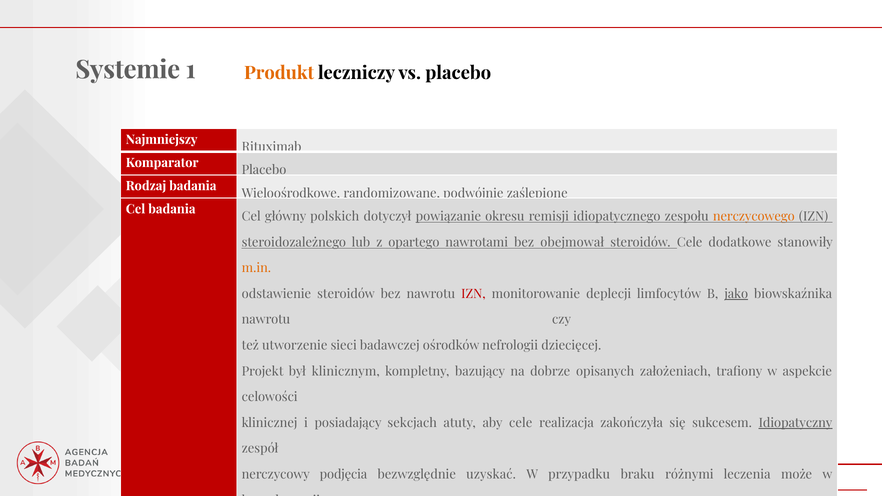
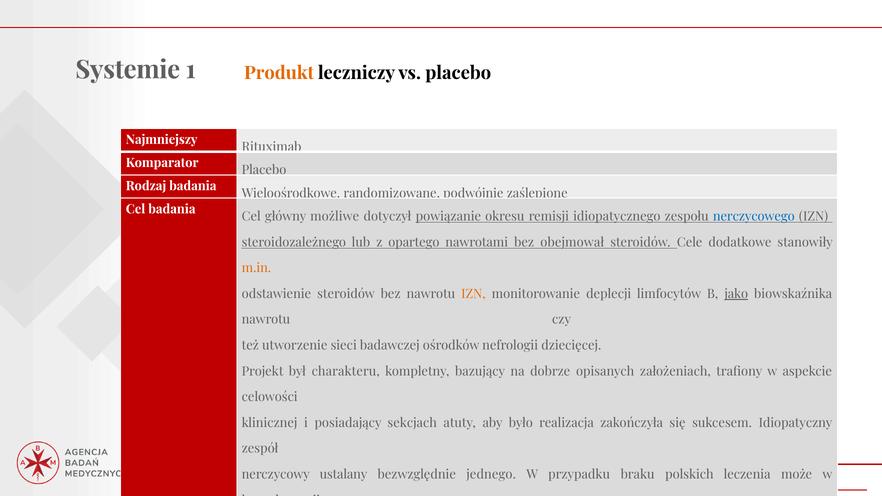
polskich: polskich -> możliwe (335, 217)
nerczycowego colour: orange -> blue (754, 217)
IZN colour: red -> orange (473, 294)
klinicznym: klinicznym -> charakteru (346, 371)
aby cele: cele -> było (521, 423)
Idiopatyczny underline: present -> none (795, 423)
podjęcia: podjęcia -> ustalany (343, 475)
uzyskać: uzyskać -> jednego (491, 475)
różnymi: różnymi -> polskich (689, 475)
